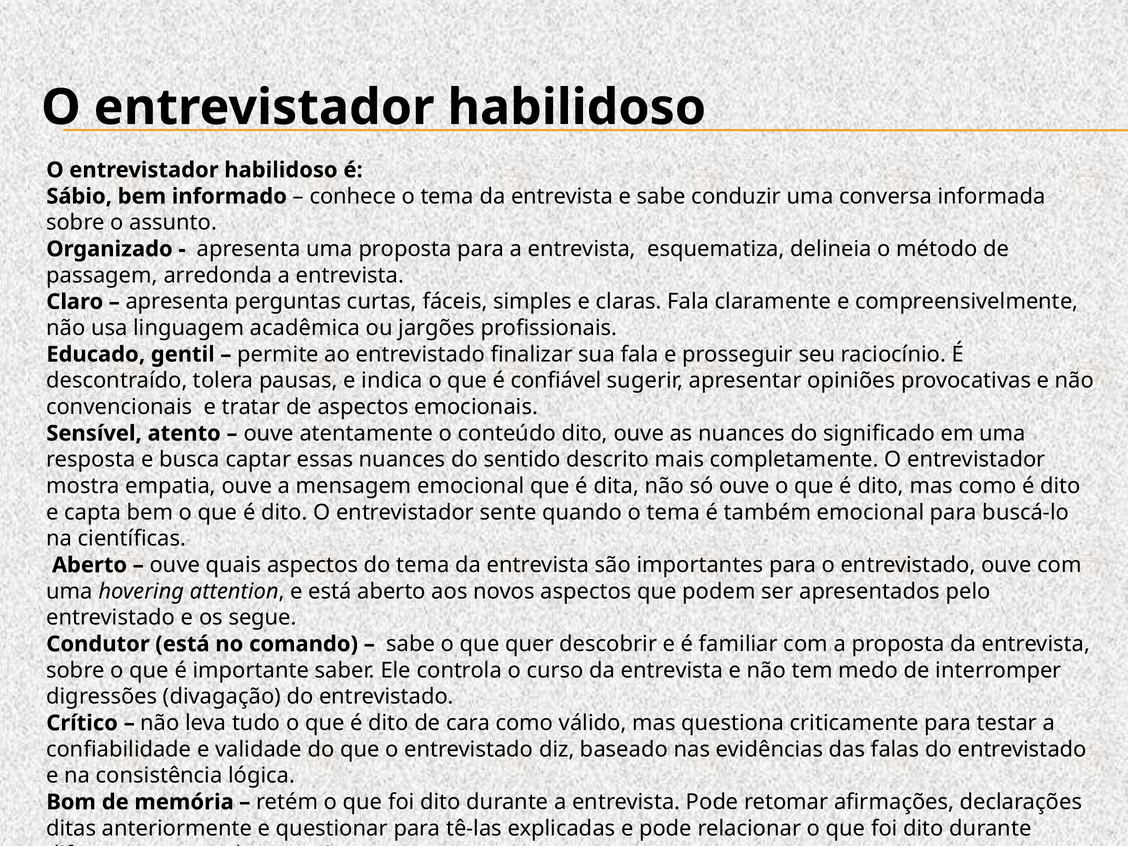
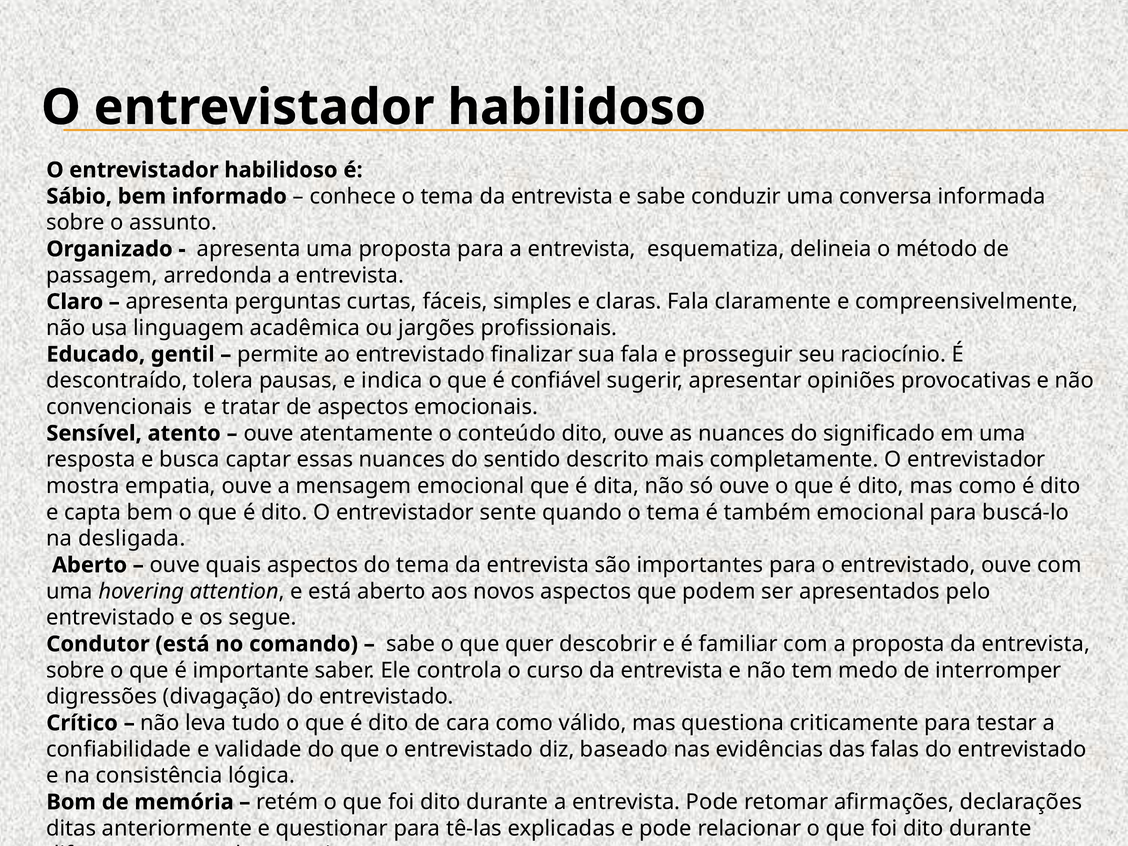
científicas: científicas -> desligada (132, 539)
